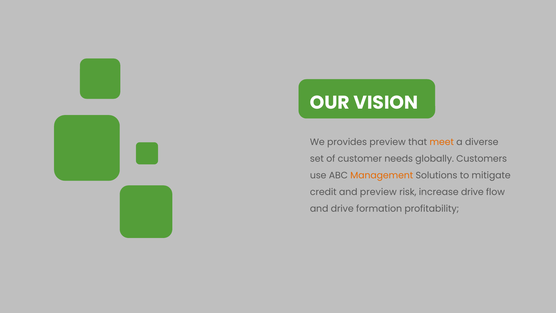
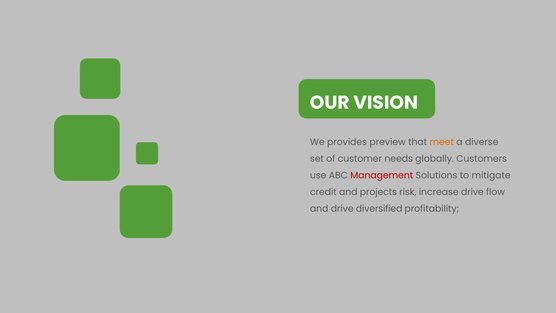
Management colour: orange -> red (382, 175)
and preview: preview -> projects (378, 192)
formation: formation -> diversified (379, 209)
